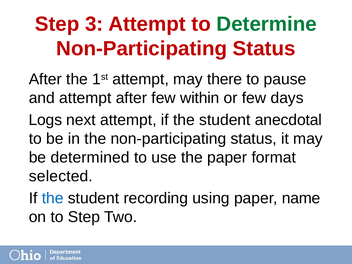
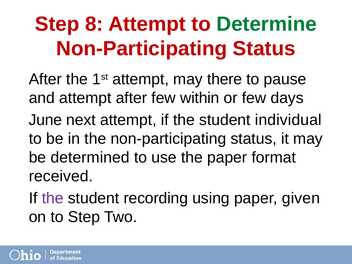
3: 3 -> 8 (94, 24)
Logs: Logs -> June (45, 120)
anecdotal: anecdotal -> individual (288, 120)
selected: selected -> received (61, 176)
the colour: blue -> purple (53, 198)
name: name -> given (301, 198)
